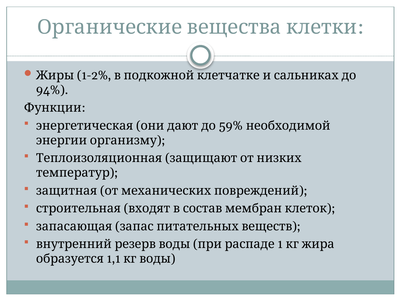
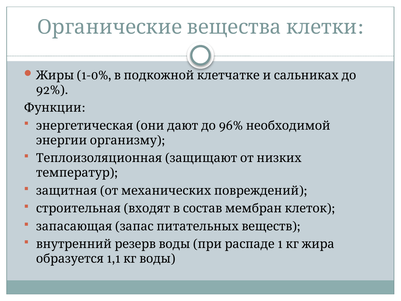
1-2%: 1-2% -> 1-0% (94, 75)
94%: 94% -> 92% (52, 90)
59%: 59% -> 96% (231, 126)
